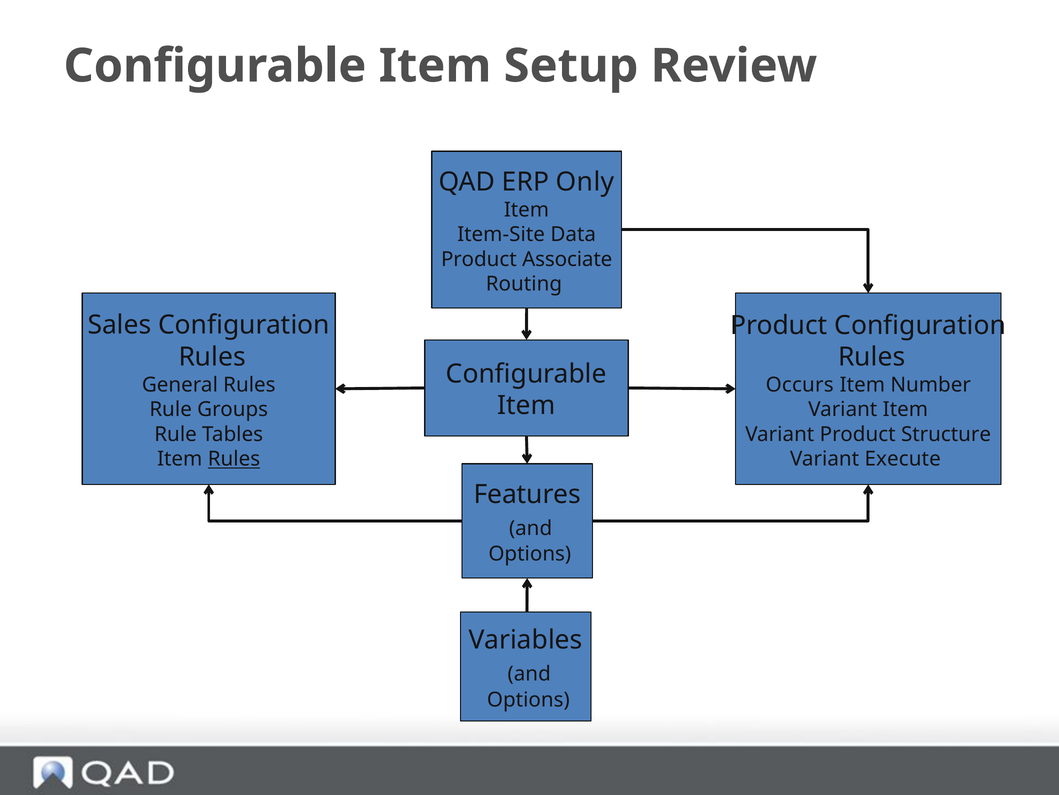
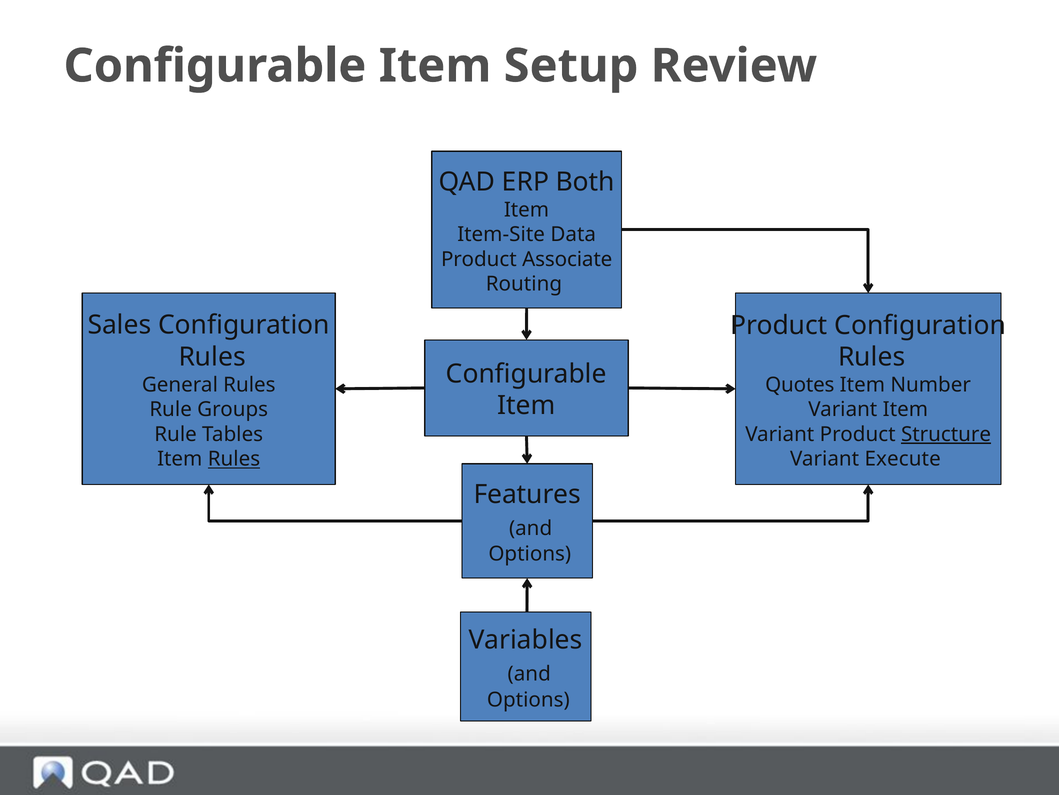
Only: Only -> Both (585, 182)
Occurs: Occurs -> Quotes (800, 385)
Structure underline: none -> present (946, 434)
